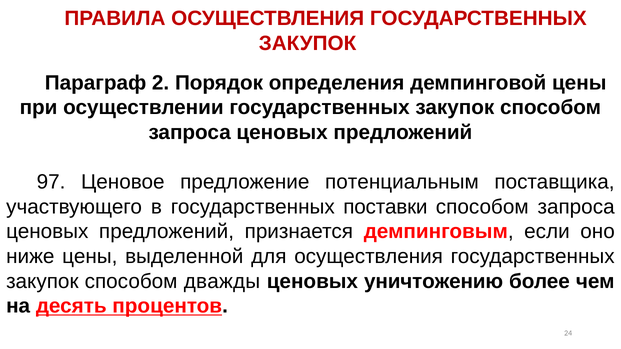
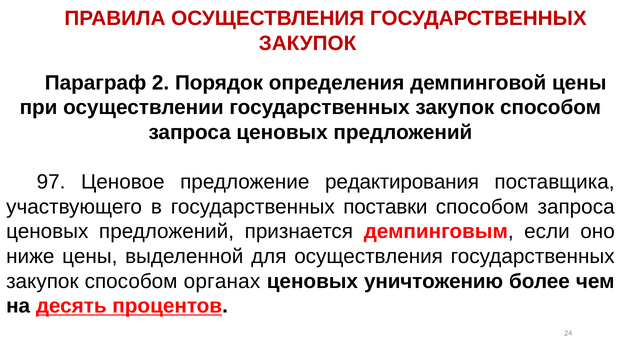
потенциальным: потенциальным -> редактирования (402, 182)
дважды: дважды -> органах (222, 282)
